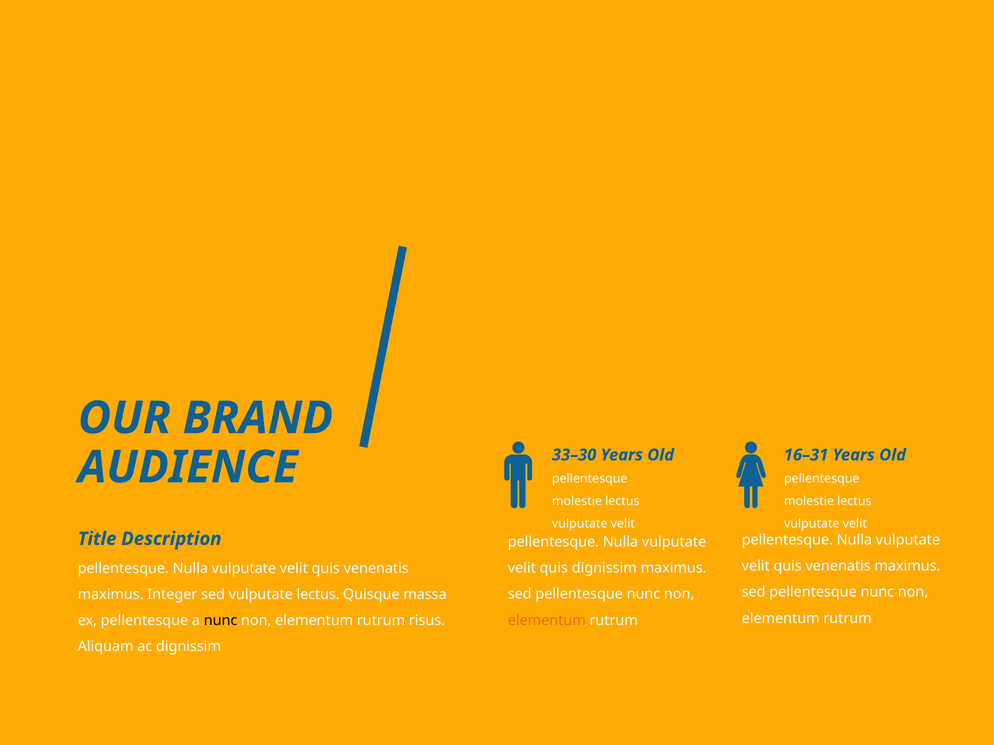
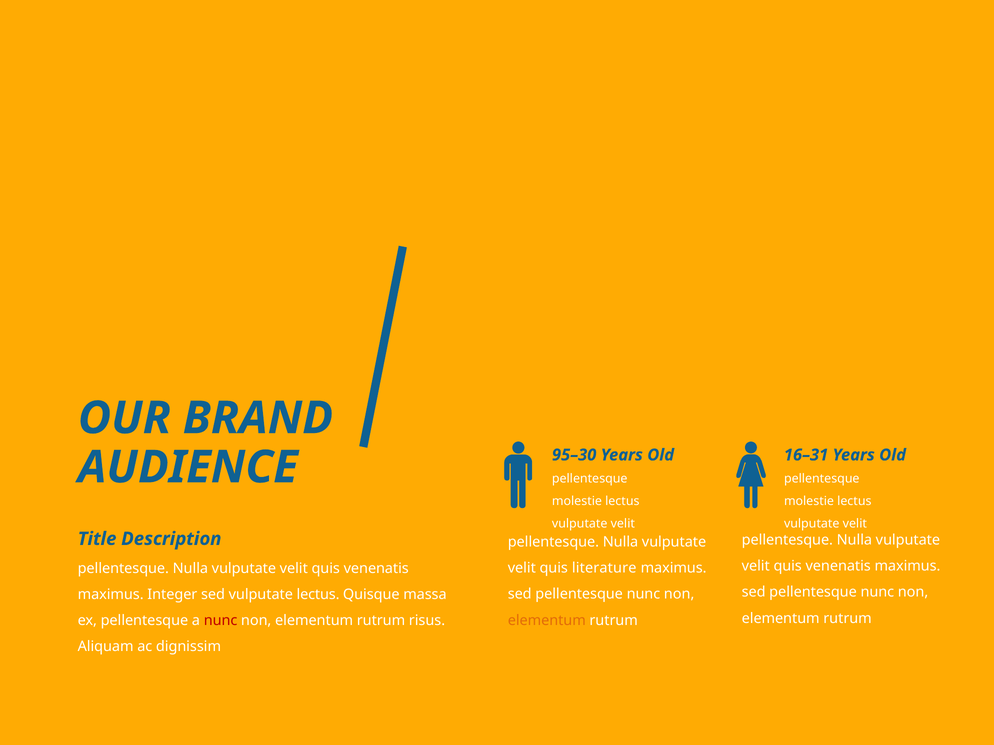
33–30: 33–30 -> 95–30 (574, 455)
quis dignissim: dignissim -> literature (604, 569)
nunc colour: black -> red (221, 621)
